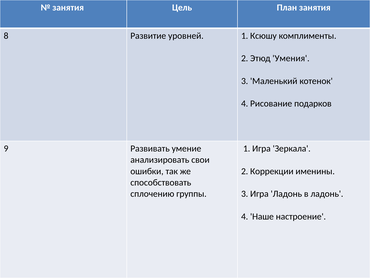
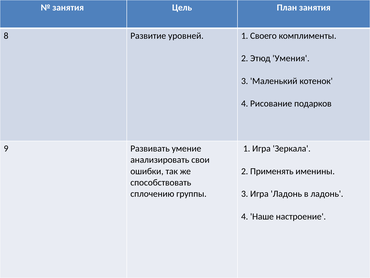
Ксюшу: Ксюшу -> Своего (263, 36)
Коррекции: Коррекции -> Применять (272, 171)
